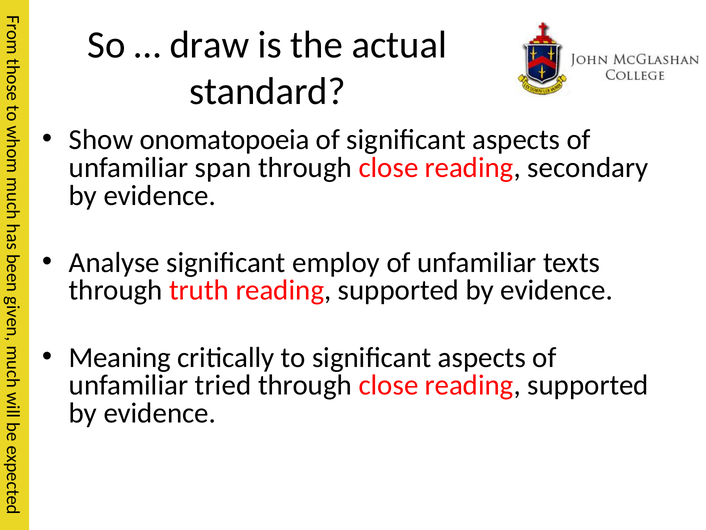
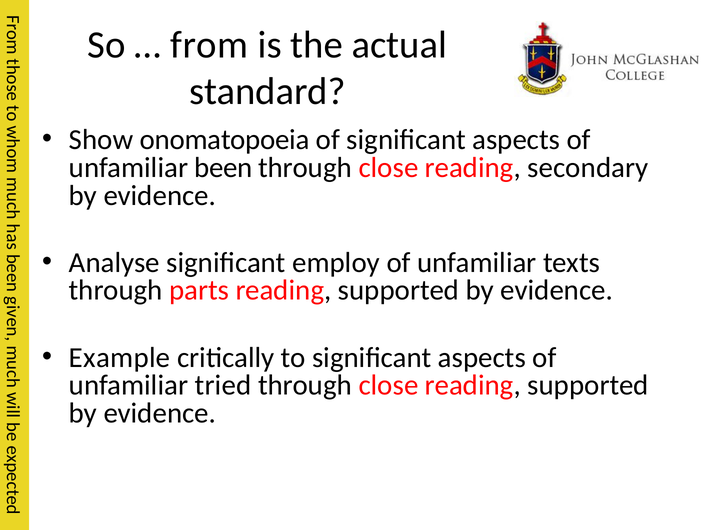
draw: draw -> from (209, 45)
span: span -> been (223, 168)
truth: truth -> parts (199, 290)
Meaning: Meaning -> Example (120, 357)
